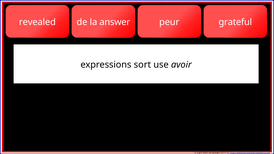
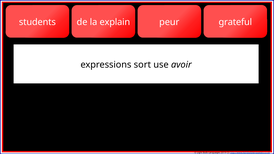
revealed: revealed -> students (37, 22)
answer: answer -> explain (115, 22)
